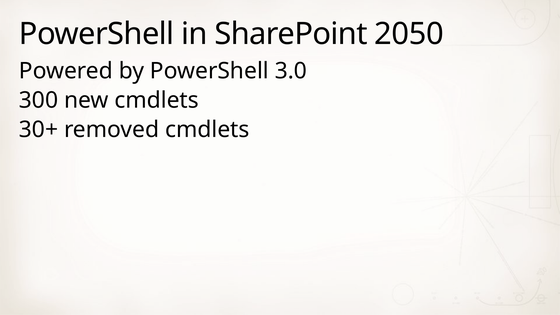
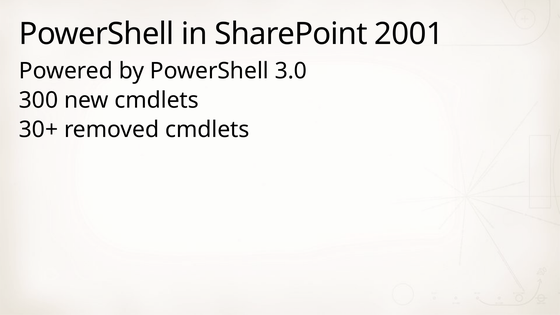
2050: 2050 -> 2001 (409, 34)
